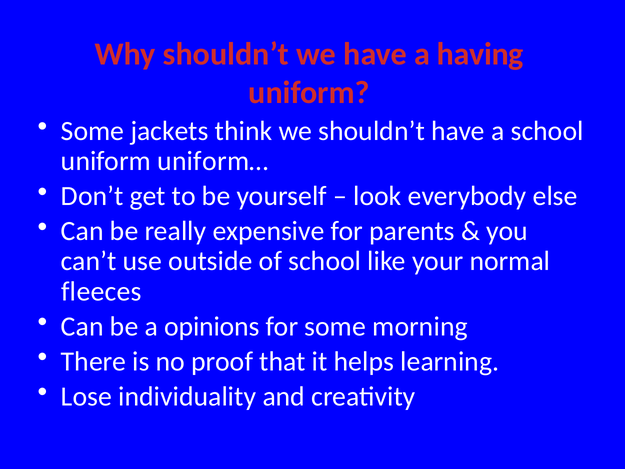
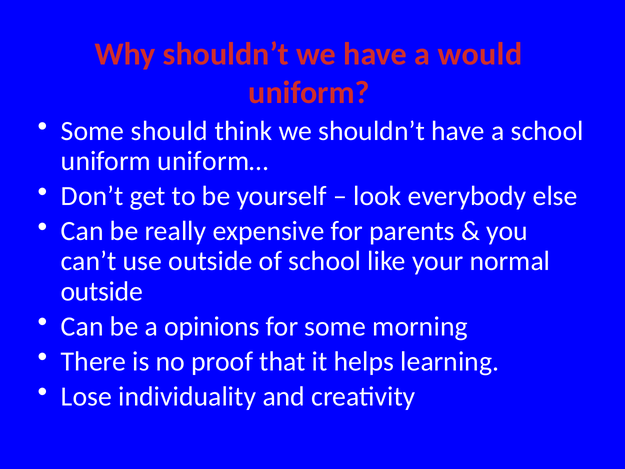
having: having -> would (480, 54)
jackets: jackets -> should (169, 131)
fleeces: fleeces -> outside (102, 291)
